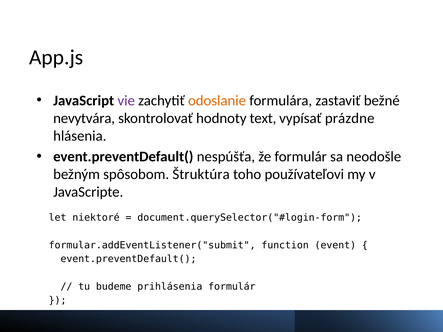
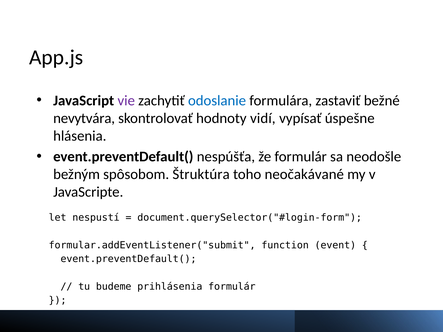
odoslanie colour: orange -> blue (217, 101)
text: text -> vidí (263, 118)
prázdne: prázdne -> úspešne (350, 118)
používateľovi: používateľovi -> neočakávané (304, 174)
niektoré: niektoré -> nespustí (96, 218)
